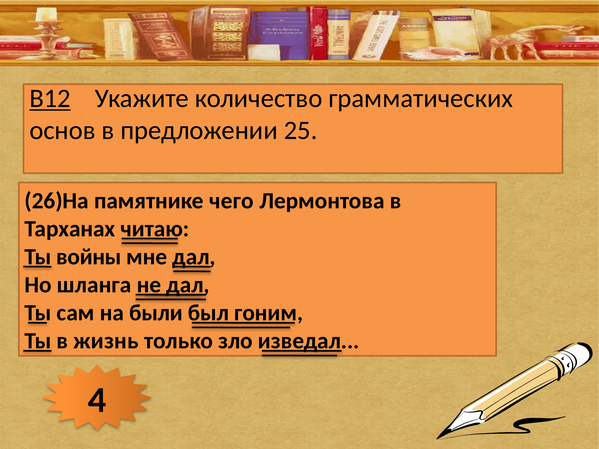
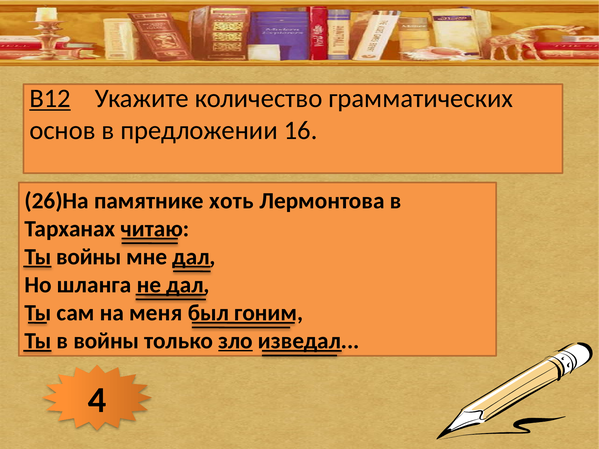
25: 25 -> 16 (301, 131)
чего: чего -> хоть (231, 201)
были: были -> меня (156, 313)
в жизнь: жизнь -> войны (106, 341)
зло underline: none -> present (236, 341)
